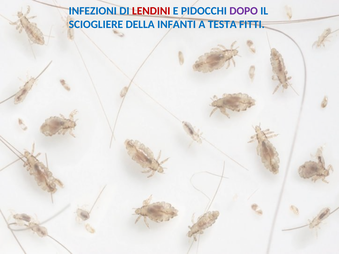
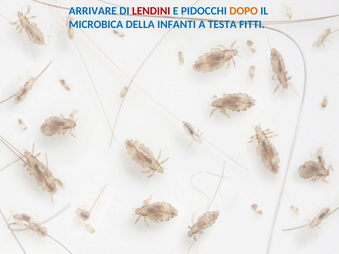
INFEZIONI: INFEZIONI -> ARRIVARE (93, 11)
DOPO colour: purple -> orange (244, 11)
SCIOGLIERE: SCIOGLIERE -> MICROBICA (96, 24)
